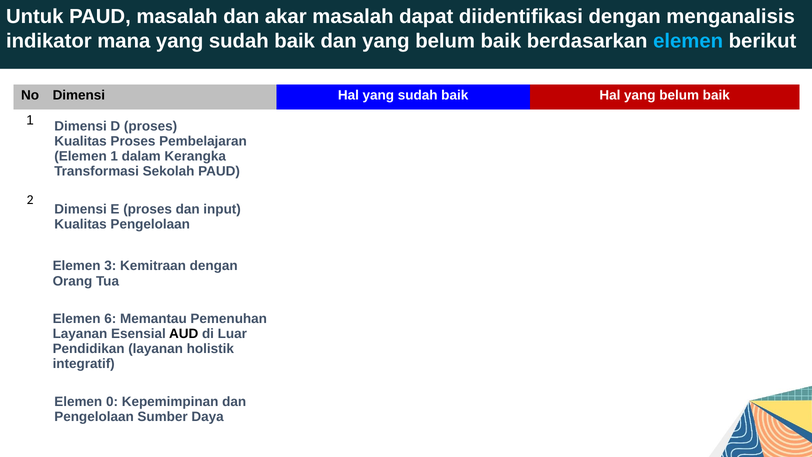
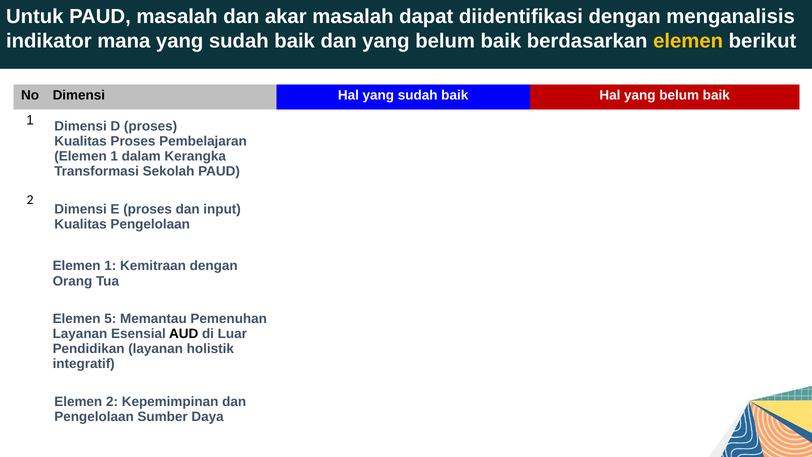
elemen colour: light blue -> yellow (688, 41)
3: 3 -> 1 (110, 266)
6: 6 -> 5 (110, 319)
Elemen 0: 0 -> 2 (112, 401)
